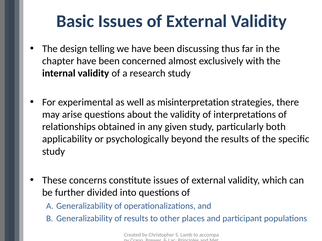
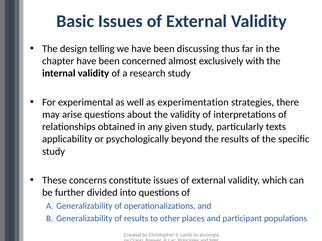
misinterpretation: misinterpretation -> experimentation (193, 102)
both: both -> texts (276, 127)
